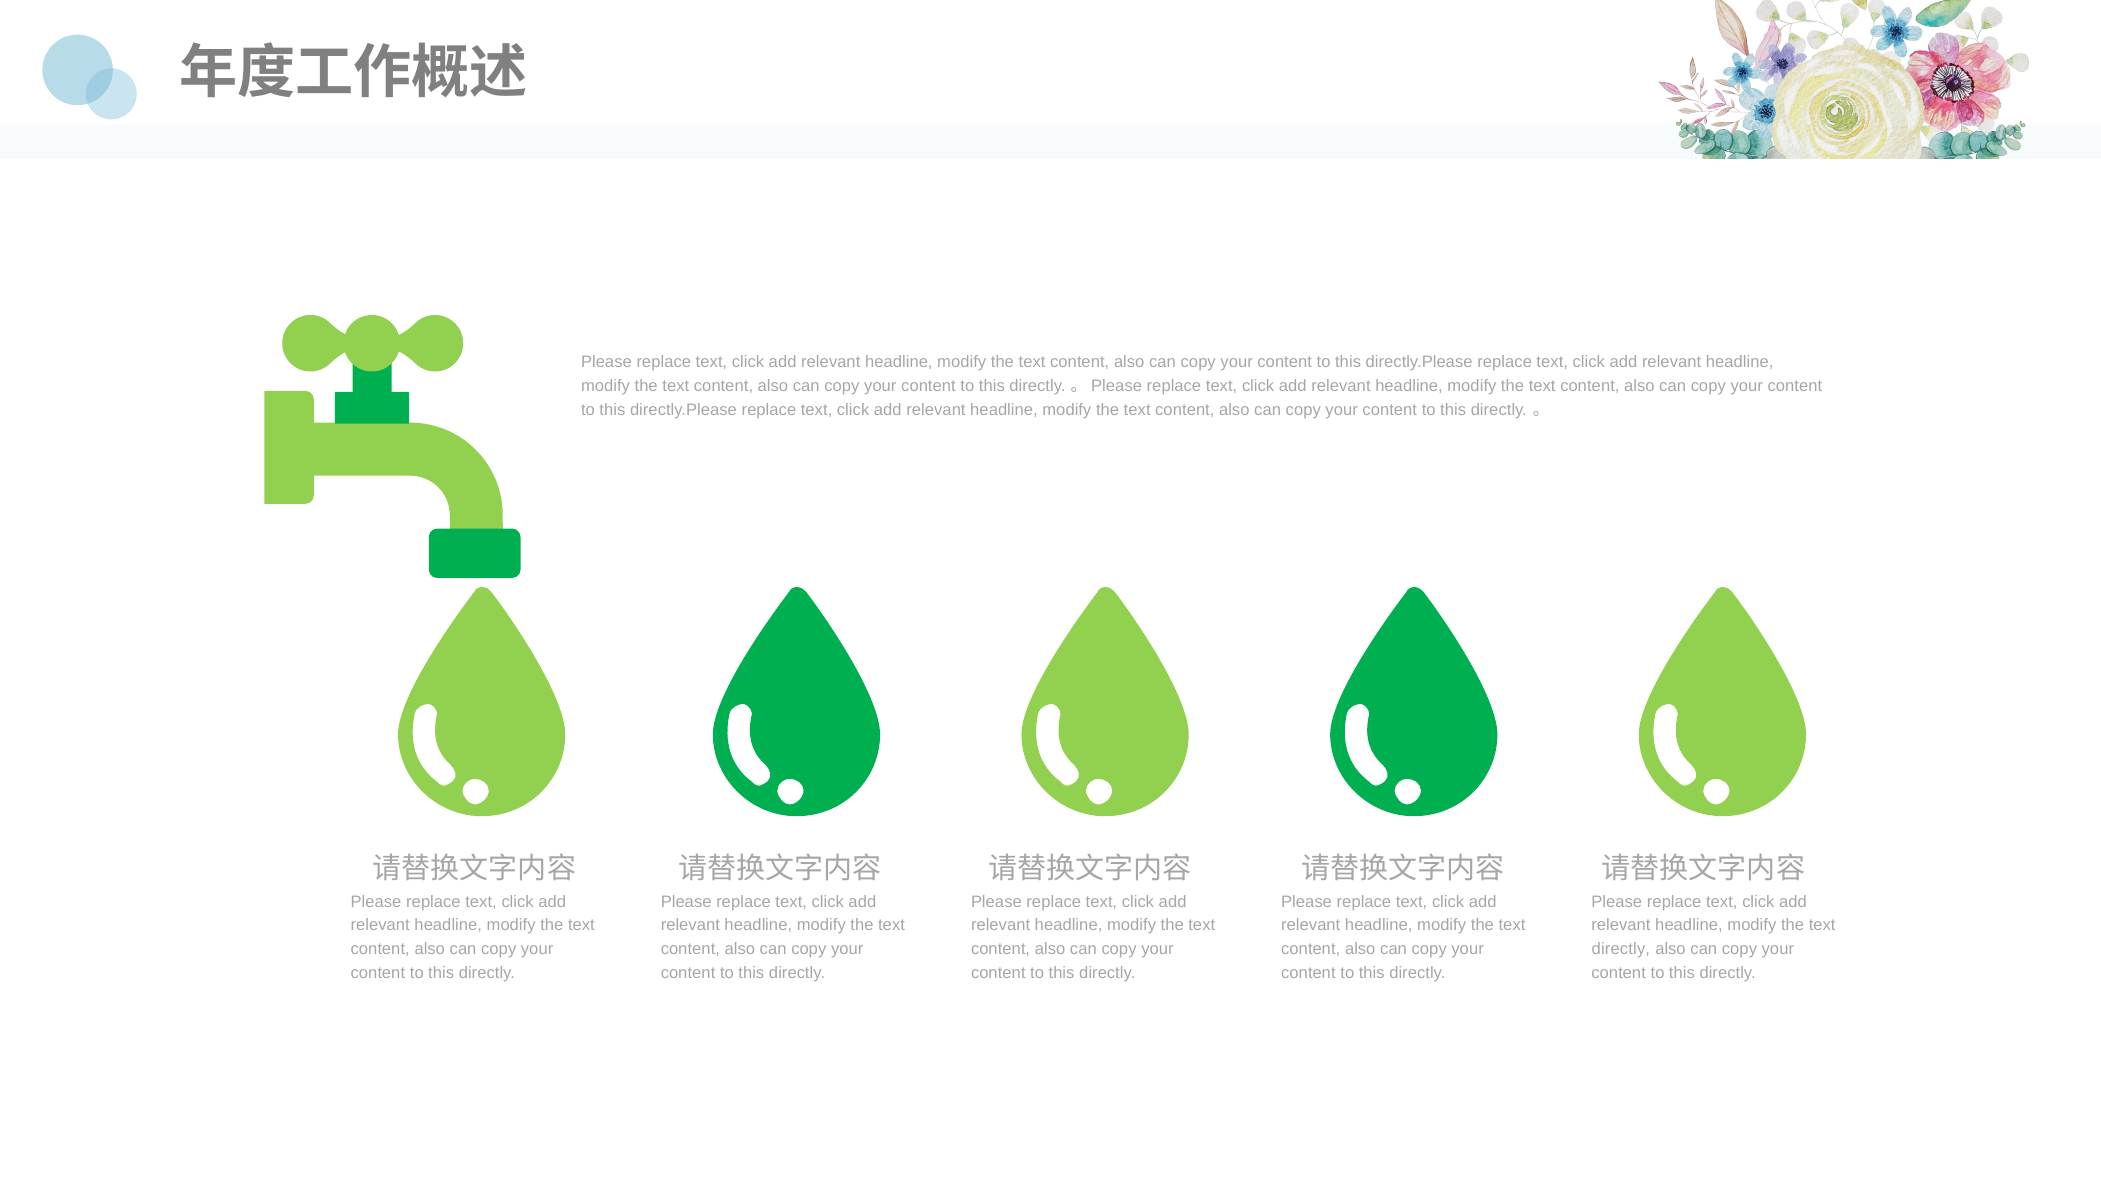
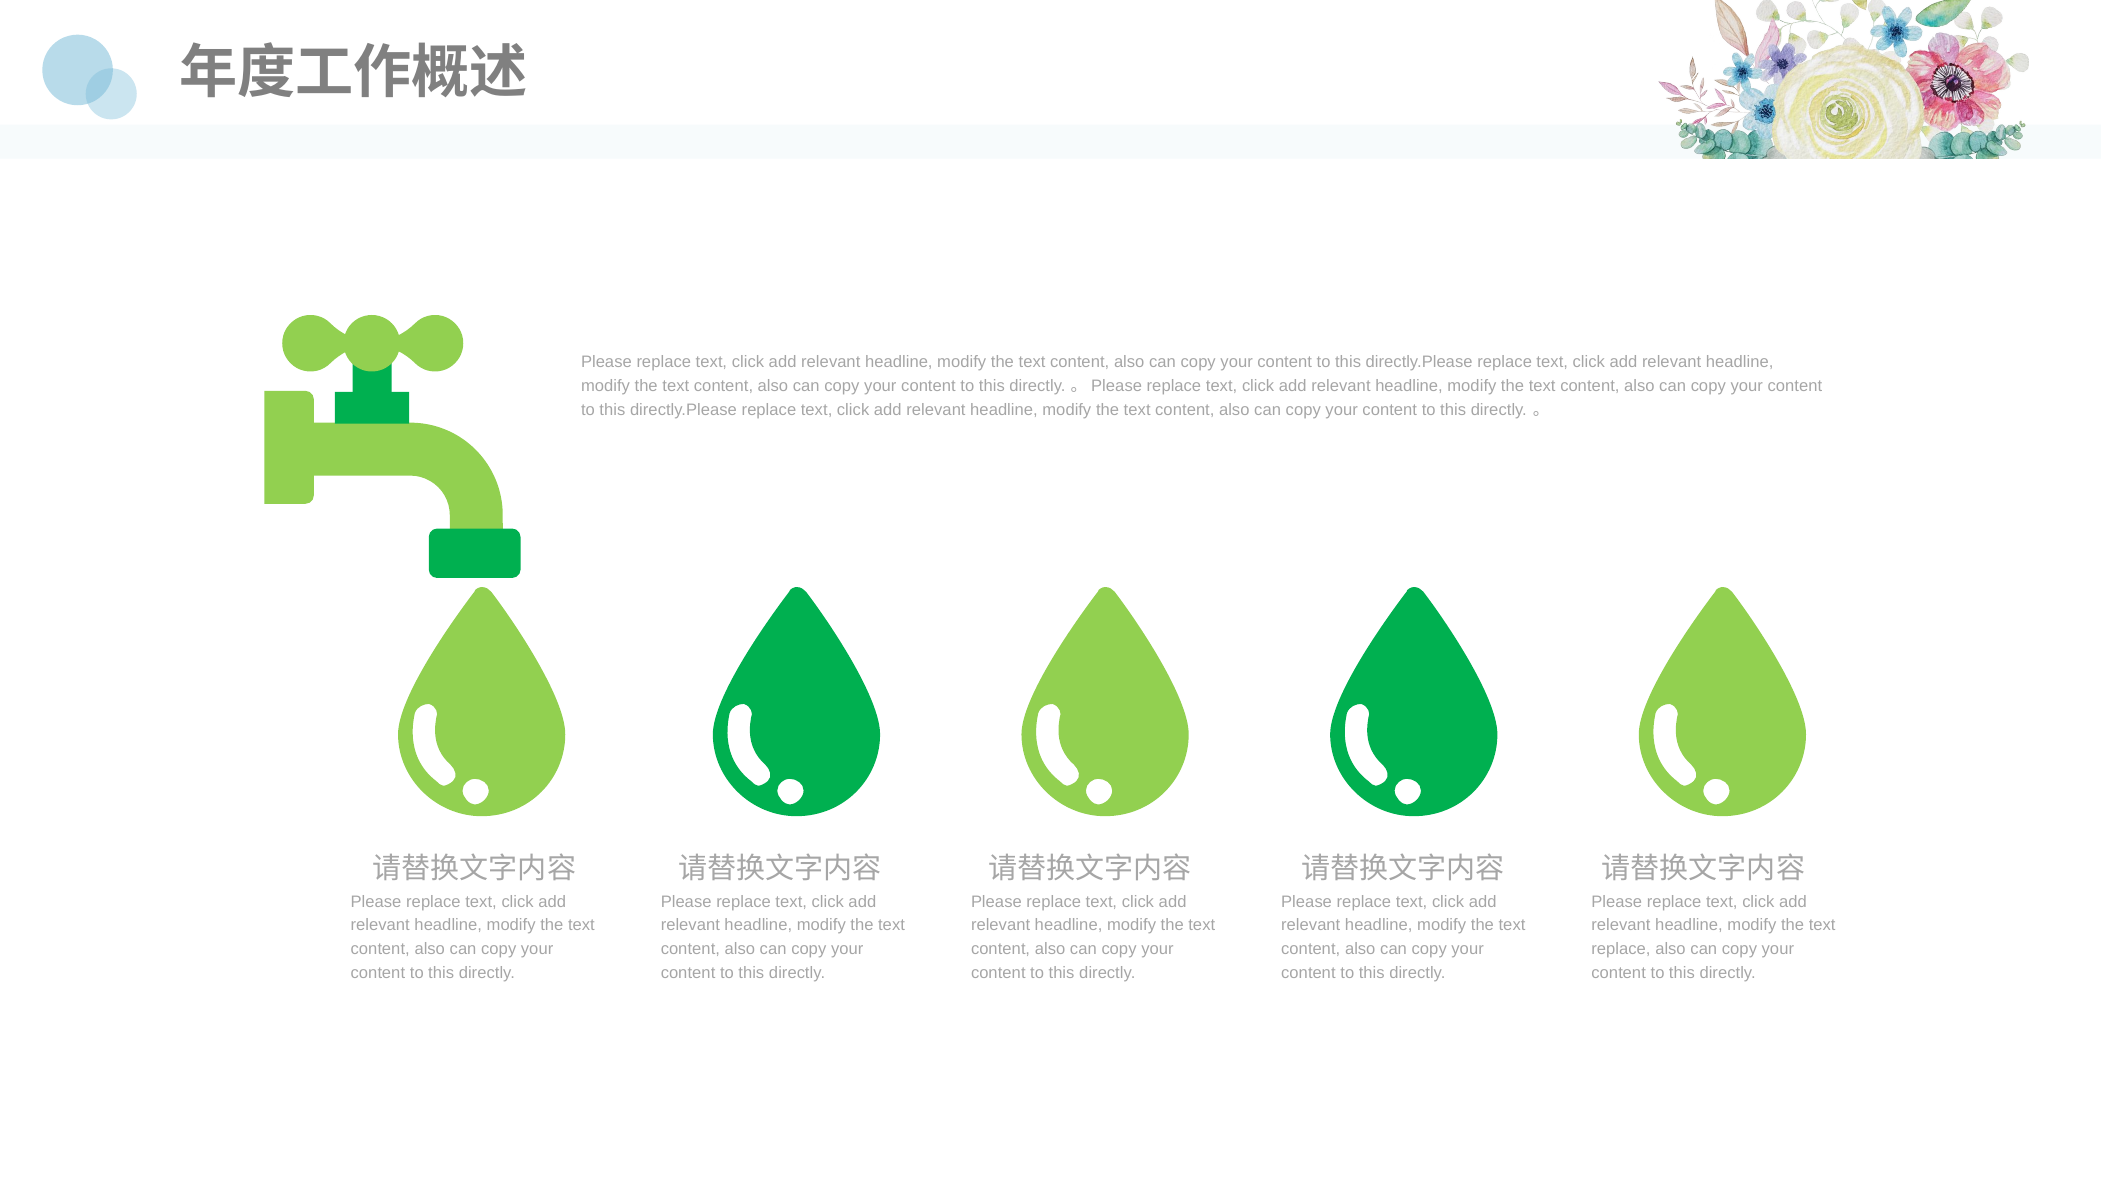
directly: directly -> replace (1621, 949)
